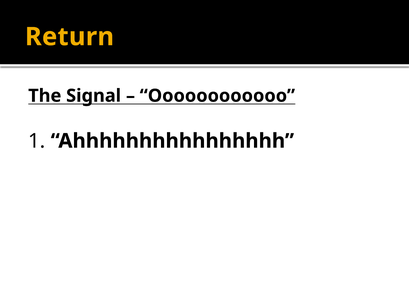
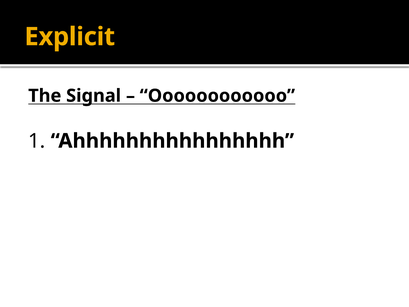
Return: Return -> Explicit (70, 37)
